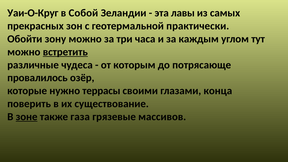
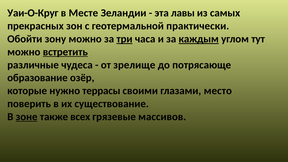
Собой: Собой -> Месте (83, 13)
три underline: none -> present (124, 39)
каждым underline: none -> present (199, 39)
которым: которым -> зрелище (134, 65)
провалилось: провалилось -> образование (37, 78)
конца: конца -> место (218, 91)
газа: газа -> всех (80, 117)
